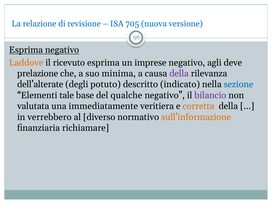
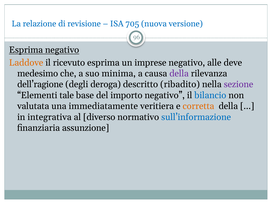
agli: agli -> alle (214, 63)
prelazione: prelazione -> medesimo (38, 73)
dell’alterate: dell’alterate -> dell’ragione (40, 84)
potuto: potuto -> deroga (106, 84)
indicato: indicato -> ribadito (180, 84)
sezione colour: blue -> purple (239, 84)
qualche: qualche -> importo (126, 95)
bilancio colour: purple -> blue (210, 95)
verrebbero: verrebbero -> integrativa (49, 117)
sull’informazione colour: orange -> blue (196, 117)
richiamare: richiamare -> assunzione (86, 128)
